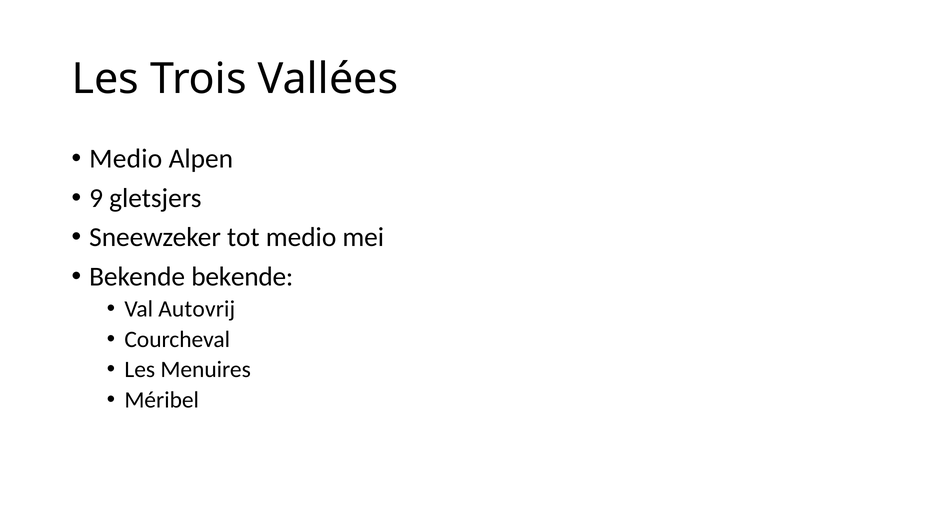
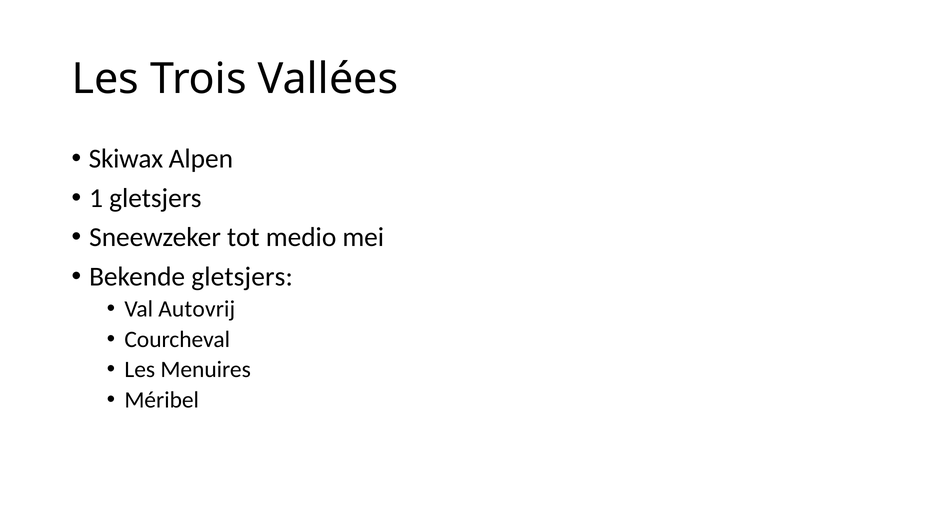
Medio: Medio -> Skiwax (126, 159)
9: 9 -> 1 (96, 198)
Bekende bekende: bekende -> gletsjers (242, 277)
